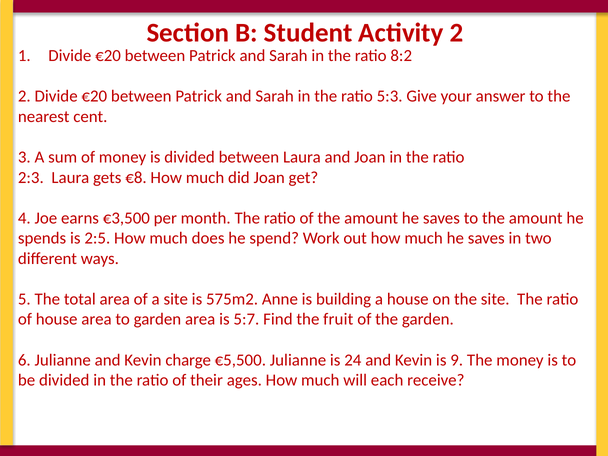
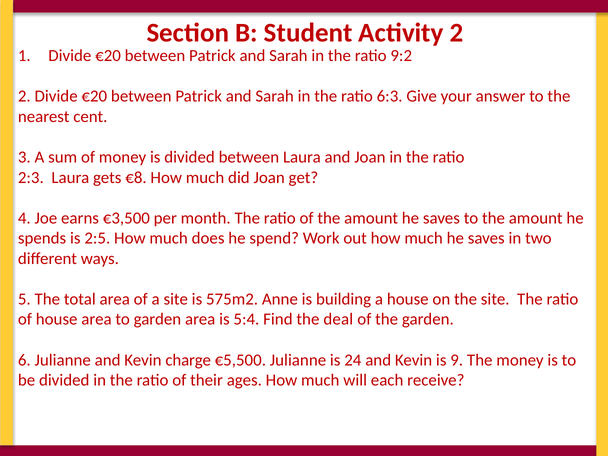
8:2: 8:2 -> 9:2 (401, 56)
5:3: 5:3 -> 6:3 (390, 96)
5:7: 5:7 -> 5:4 (246, 319)
fruit: fruit -> deal (338, 319)
